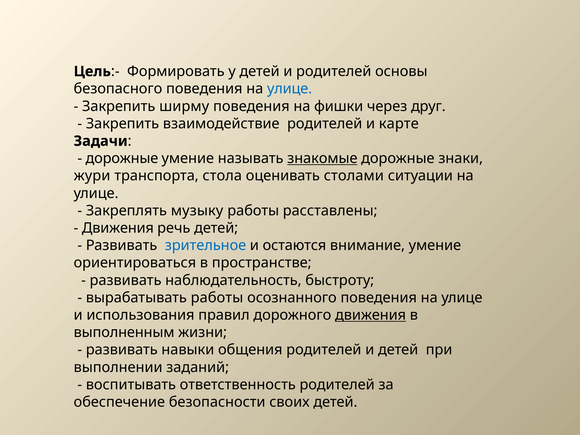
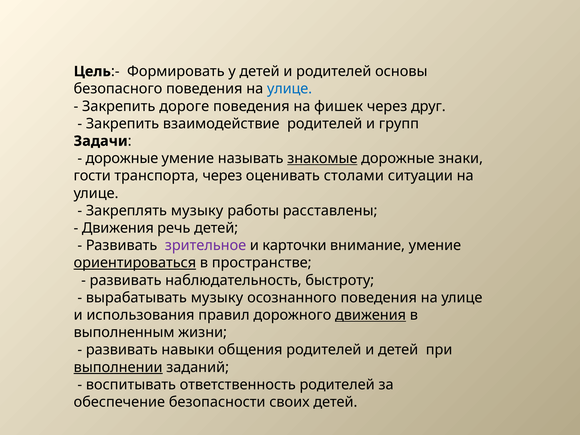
ширму: ширму -> дороге (184, 106)
фишки: фишки -> фишек (339, 106)
карте: карте -> групп (399, 124)
жури: жури -> гости (92, 176)
транспорта стола: стола -> через (222, 176)
зрительное colour: blue -> purple (205, 245)
остаются: остаются -> карточки (294, 245)
ориентироваться underline: none -> present (135, 263)
вырабатывать работы: работы -> музыку (217, 298)
выполнении underline: none -> present (118, 367)
